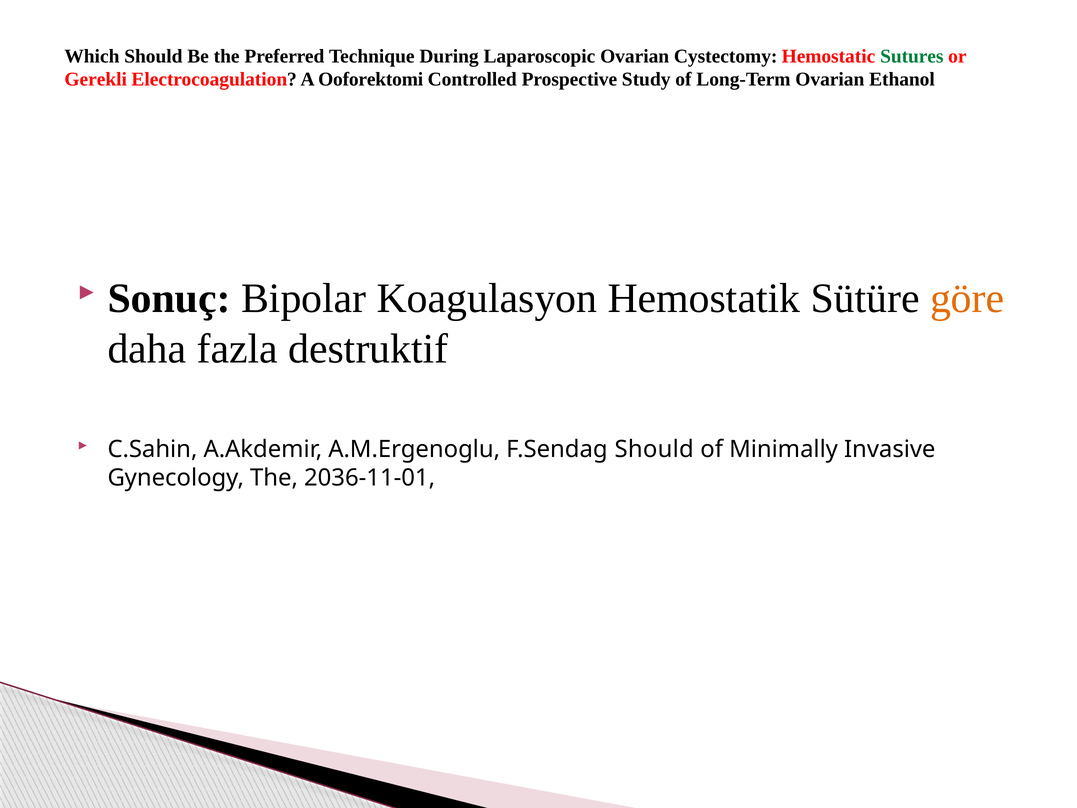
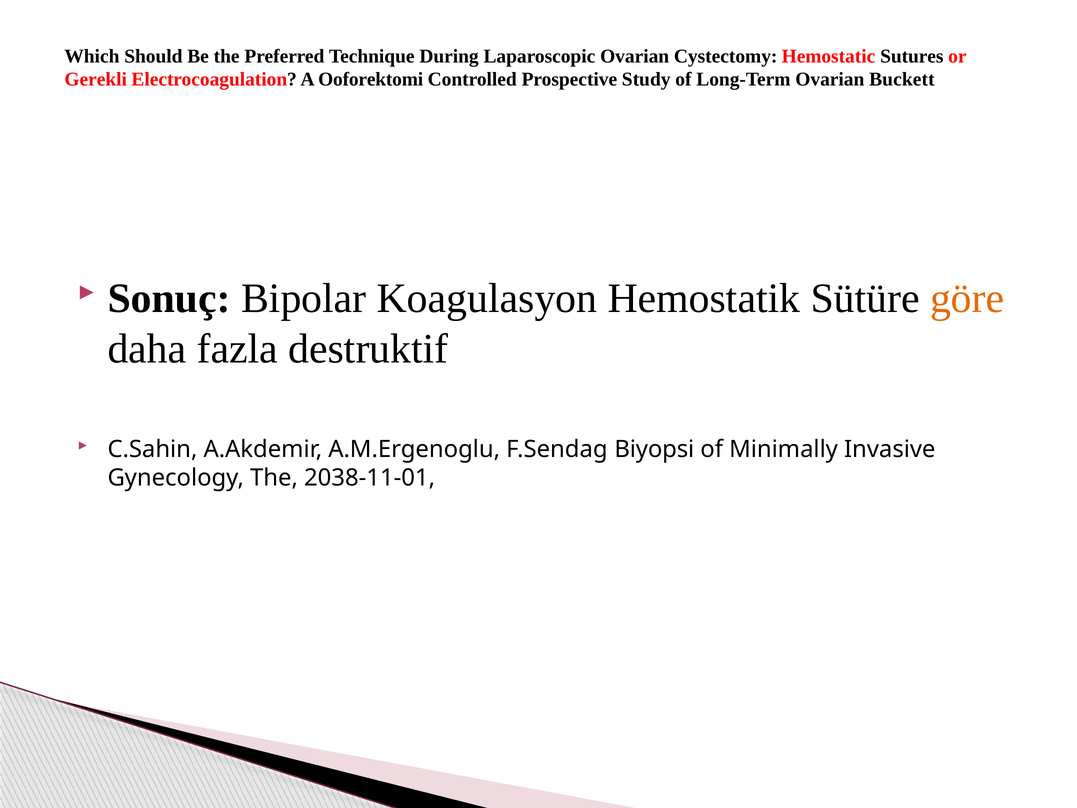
Sutures colour: green -> black (912, 56)
Ethanol: Ethanol -> Buckett (902, 79)
F.Sendag Should: Should -> Biyopsi (654, 449)
2036-11-01: 2036-11-01 -> 2038-11-01 (370, 478)
